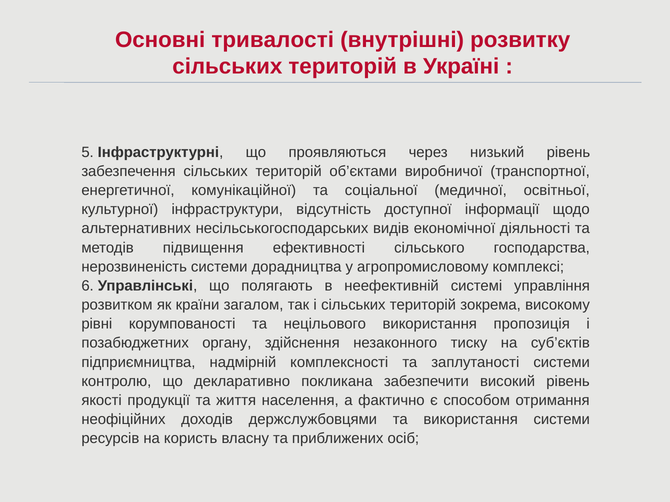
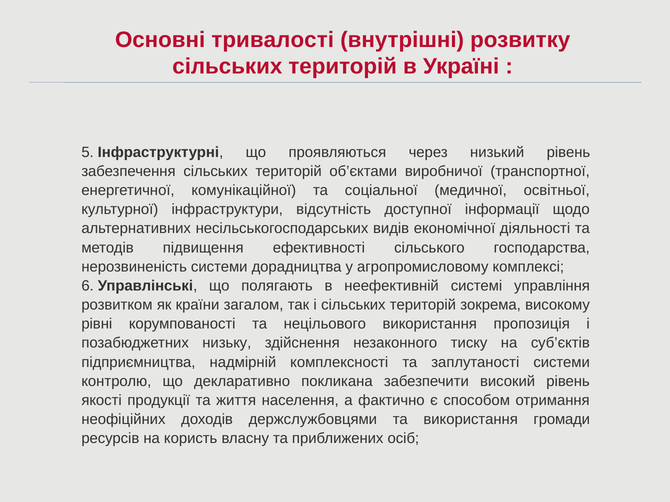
органу: органу -> низьку (227, 343)
використання системи: системи -> громади (562, 420)
